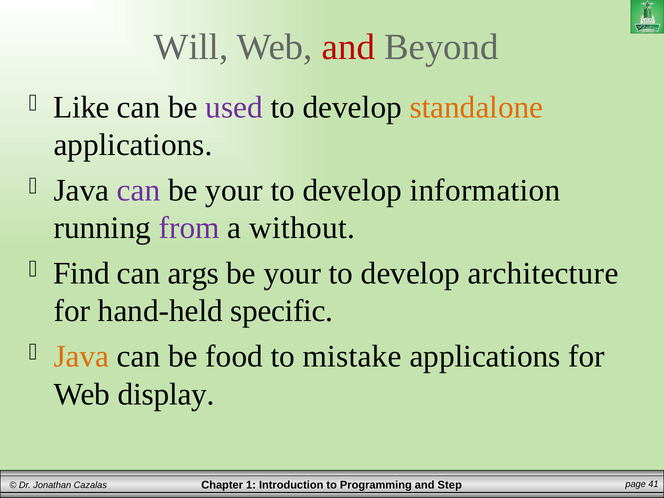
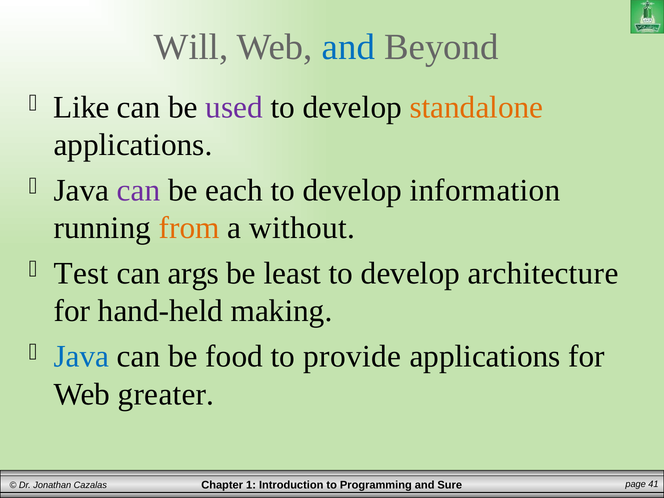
and colour: red -> blue (348, 47)
your: your -> each (234, 190)
from colour: purple -> orange (189, 228)
Find: Find -> Test (81, 274)
your: your -> least (292, 274)
specific: specific -> making (282, 311)
Java colour: orange -> blue (81, 357)
mistake: mistake -> provide (352, 357)
display: display -> greater (166, 394)
Step: Step -> Sure (450, 485)
